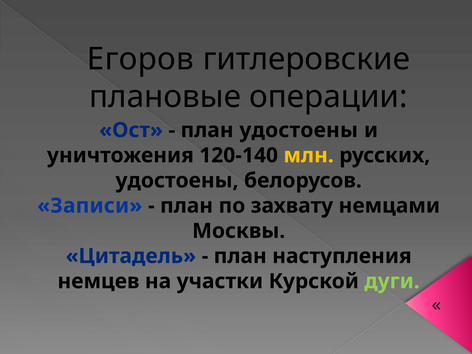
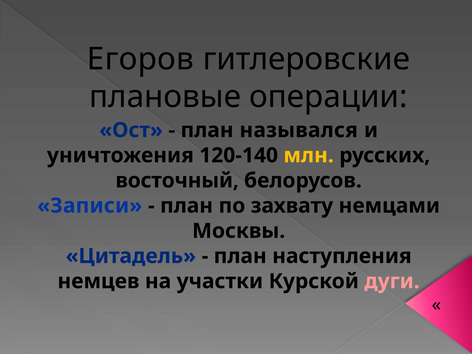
план удостоены: удостоены -> назывался (299, 130)
удостоены: удостоены -> восточный (177, 181)
дуги colour: light green -> pink (392, 281)
